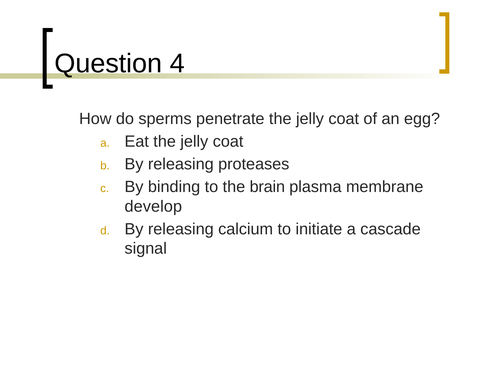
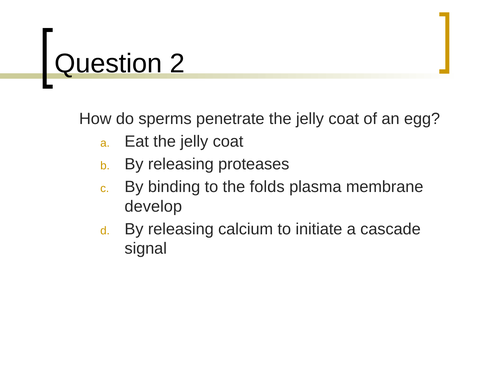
4: 4 -> 2 (177, 63)
brain: brain -> folds (267, 187)
